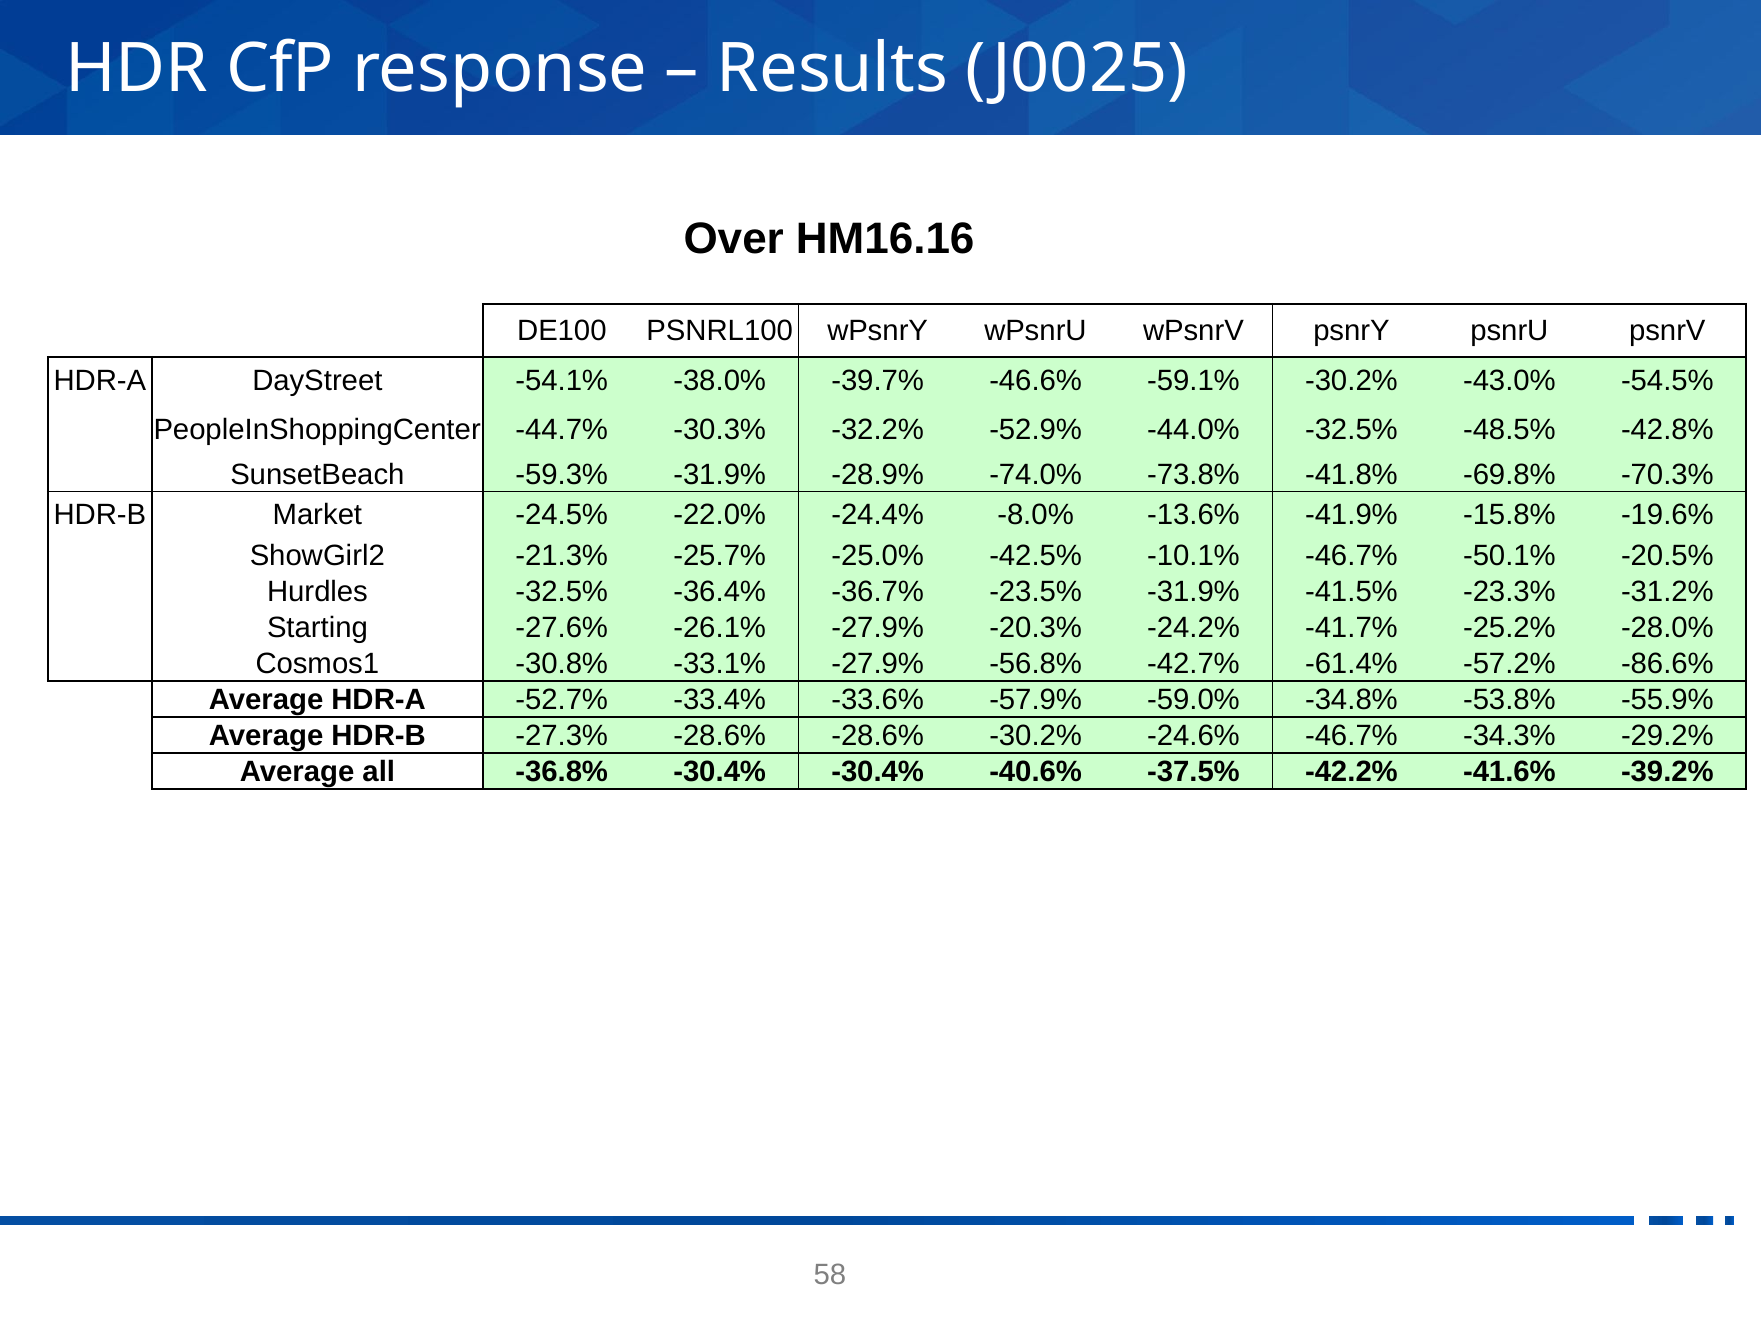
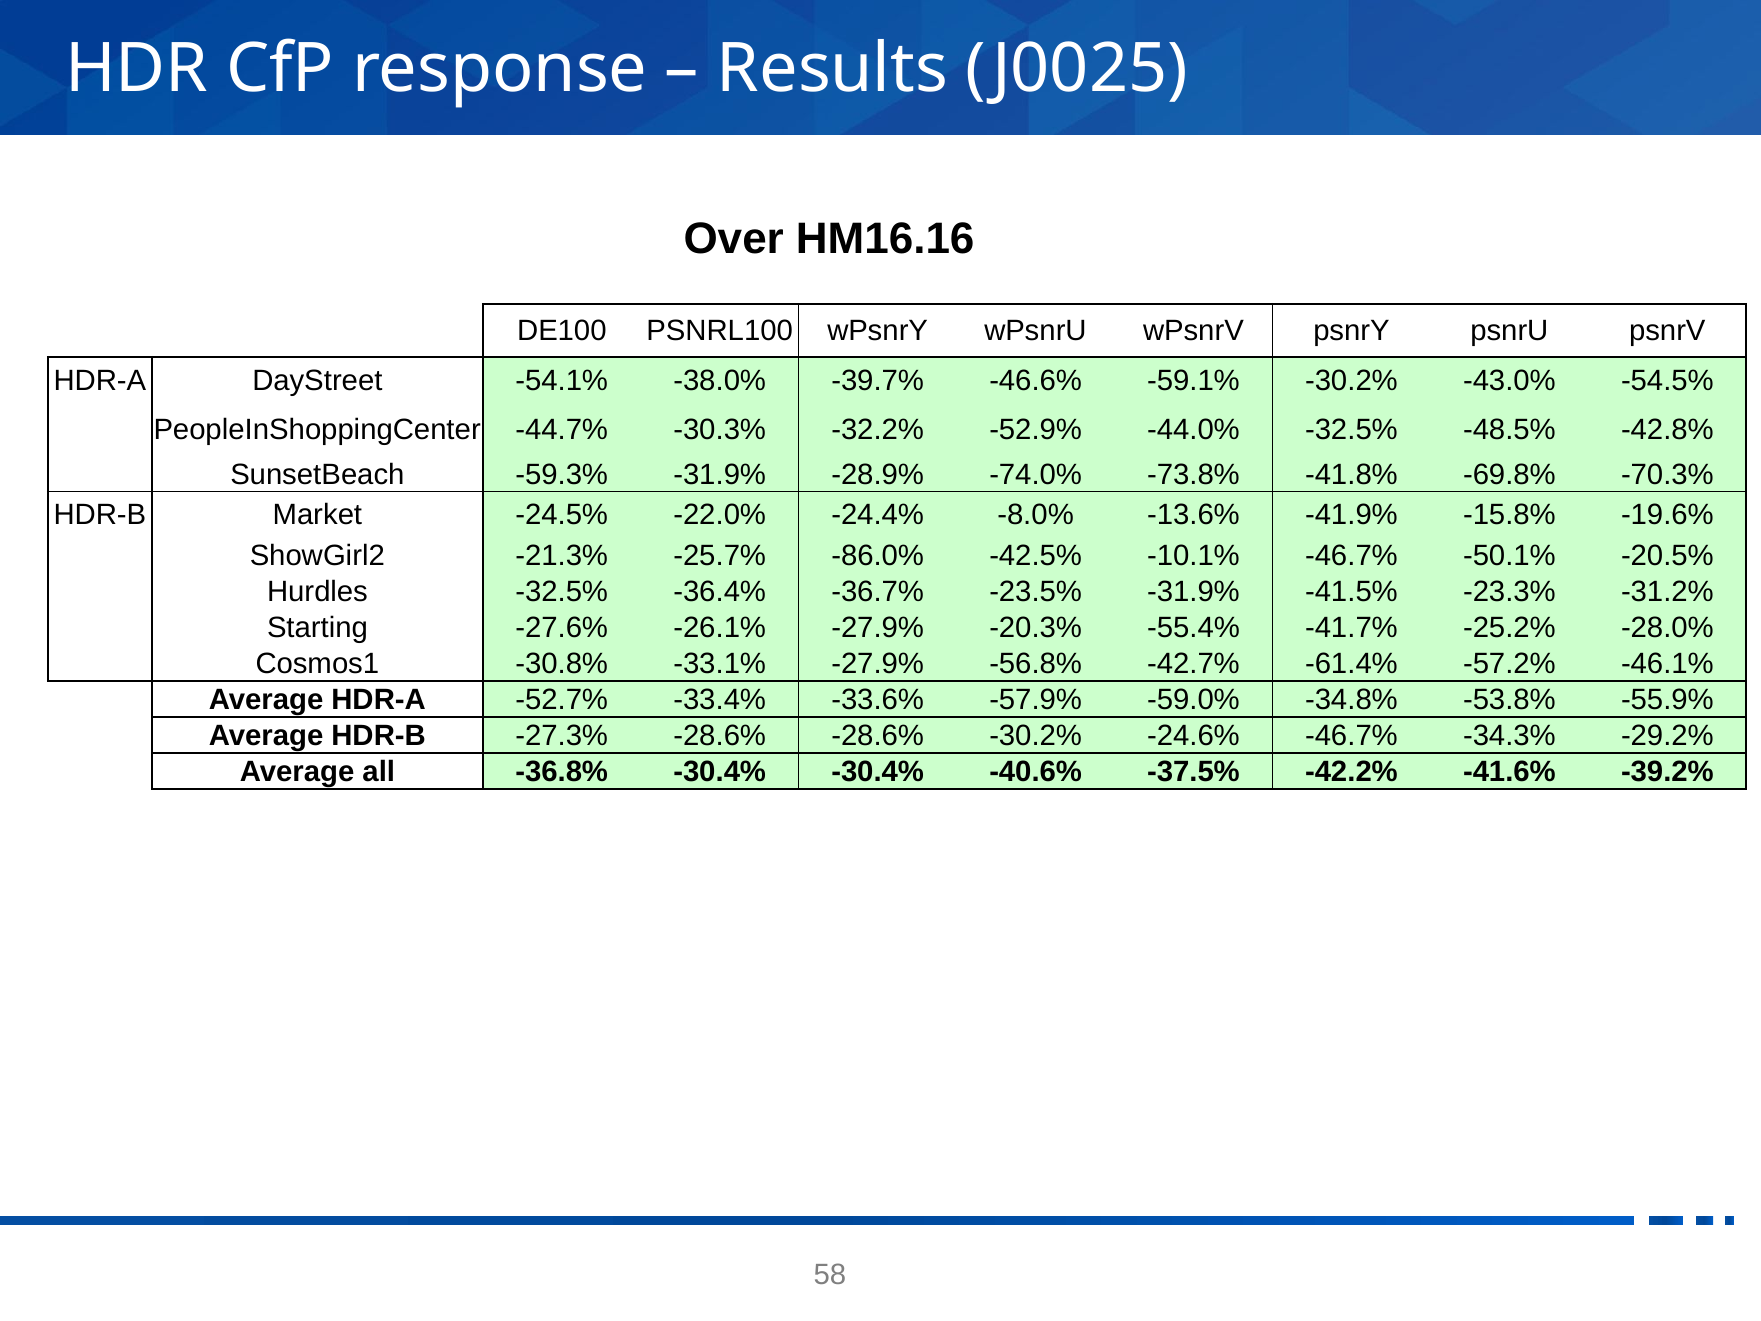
-25.0%: -25.0% -> -86.0% (878, 556)
-24.2%: -24.2% -> -55.4% (1194, 628)
-86.6%: -86.6% -> -46.1% (1667, 664)
